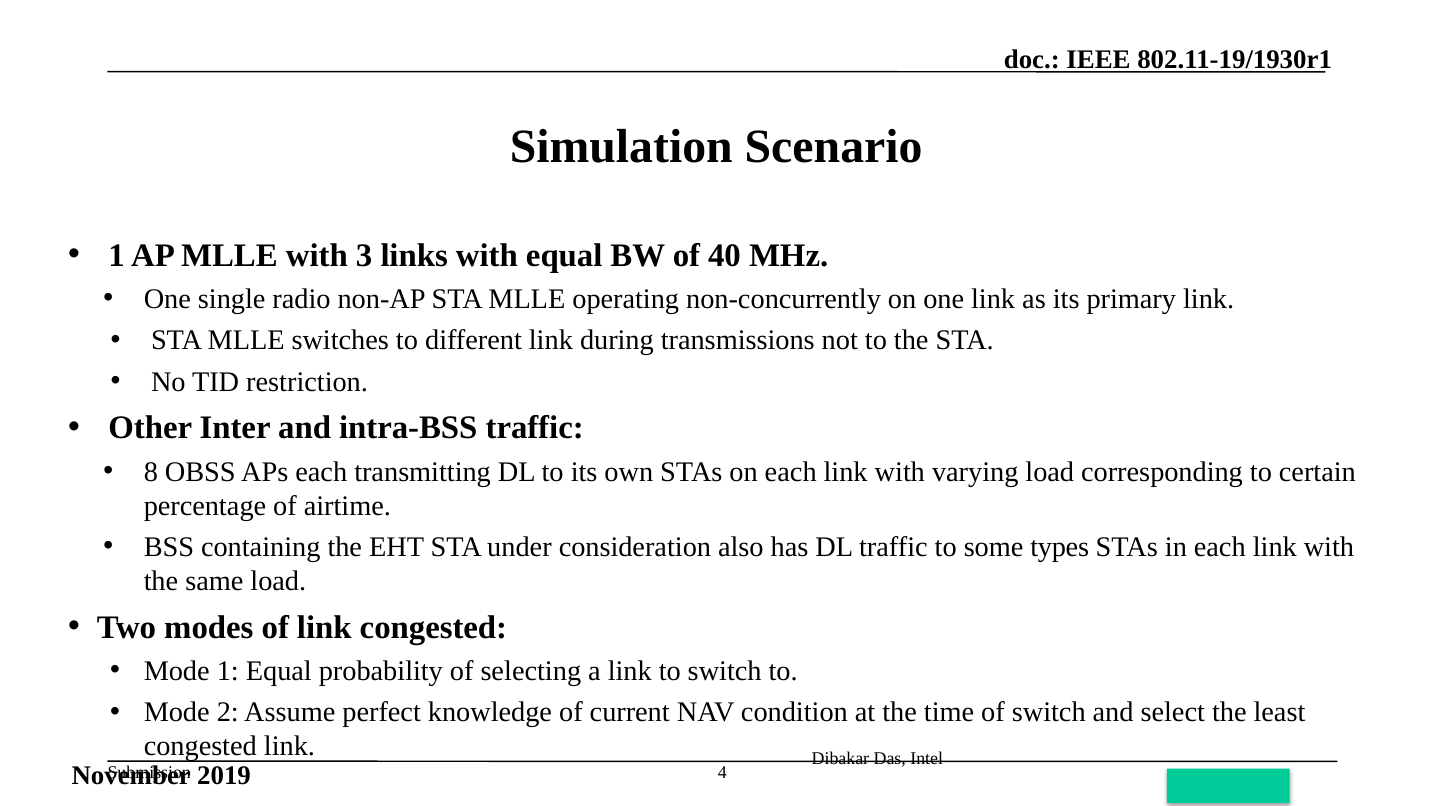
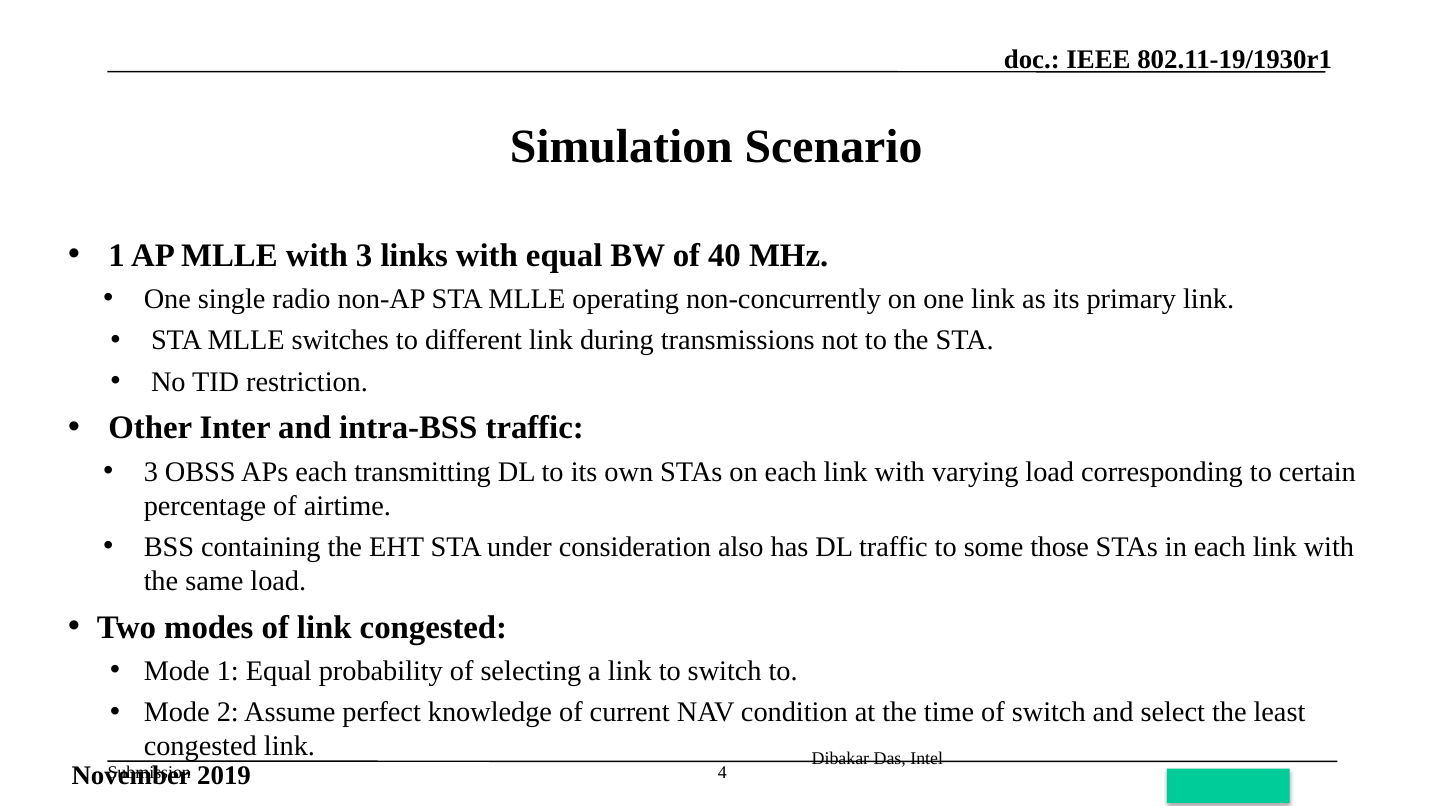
8: 8 -> 3 (151, 472)
types: types -> those (1060, 547)
